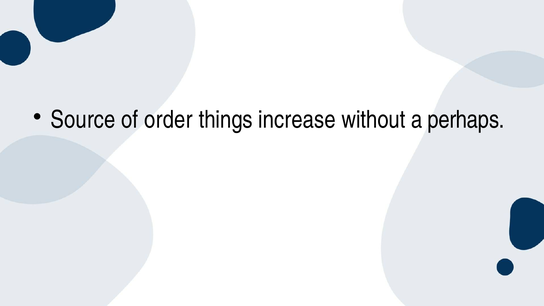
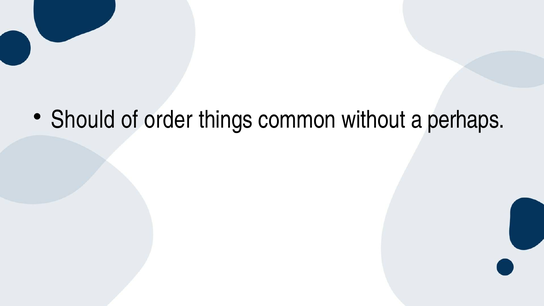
Source: Source -> Should (83, 120)
increase: increase -> common (297, 120)
